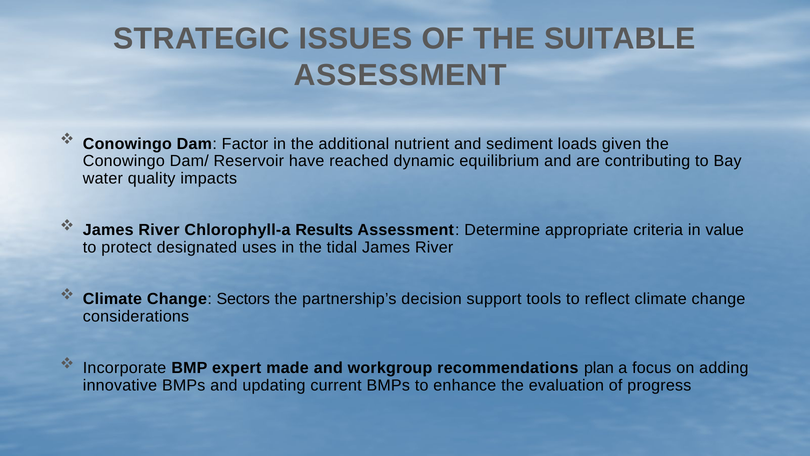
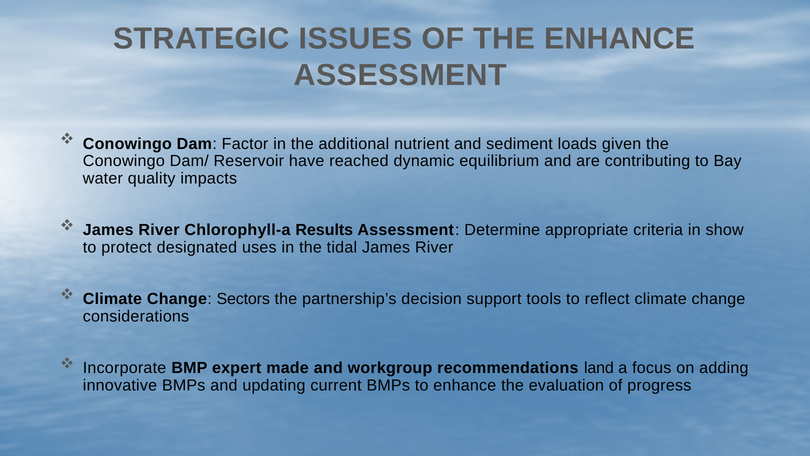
THE SUITABLE: SUITABLE -> ENHANCE (620, 39)
value: value -> show (725, 230)
plan: plan -> land (599, 368)
